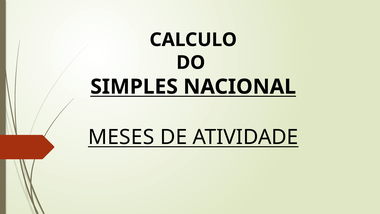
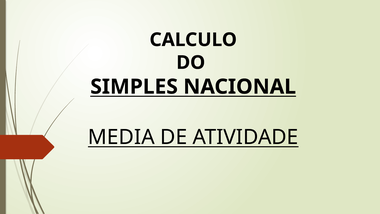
MESES: MESES -> MEDIA (121, 137)
